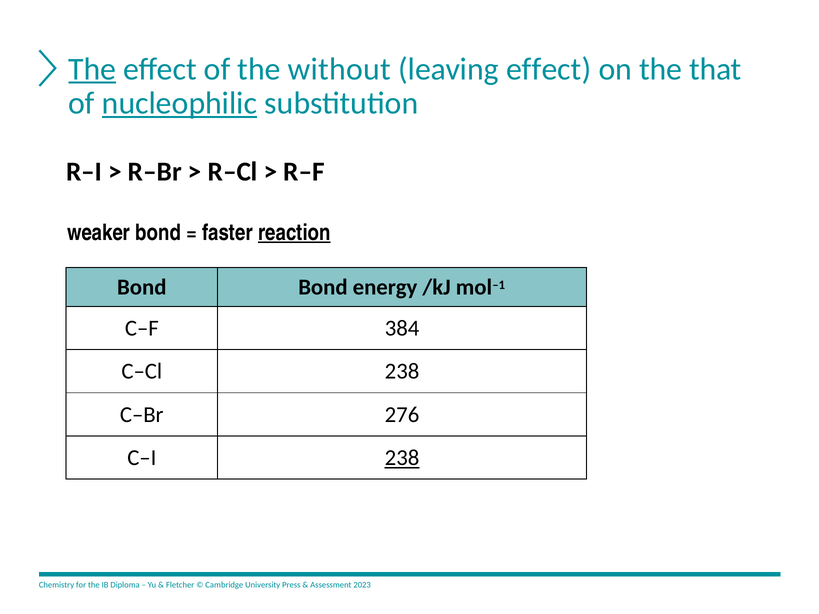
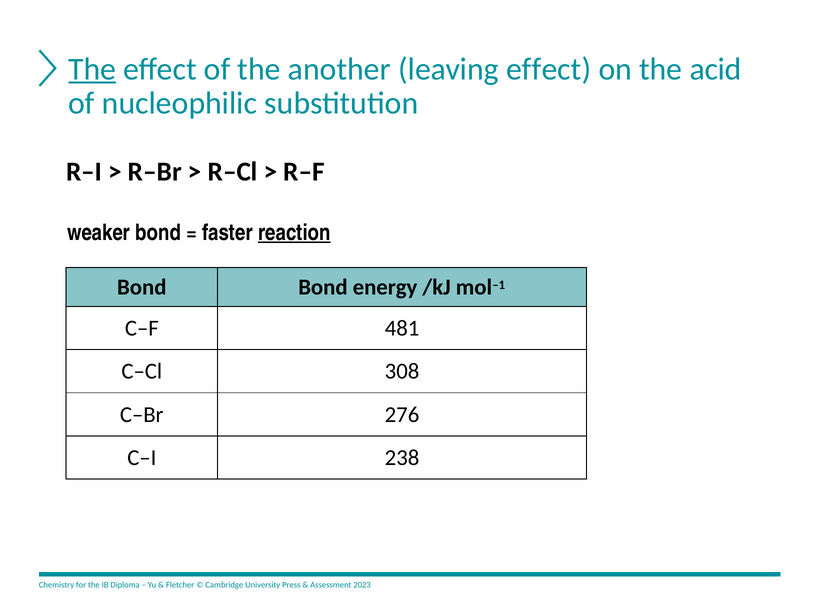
without: without -> another (339, 69)
that: that -> acid (715, 69)
nucleophilic underline: present -> none (180, 103)
384: 384 -> 481 (402, 328)
C–Cl 238: 238 -> 308 (402, 372)
238 underline: present -> none (402, 458)
